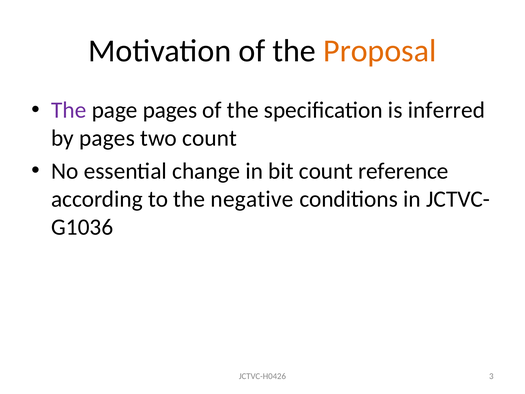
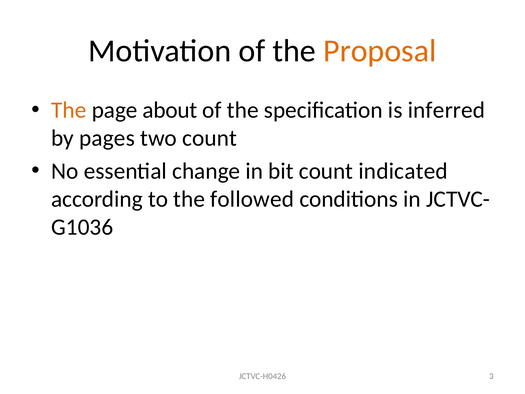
The colour: purple -> orange (69, 110)
page pages: pages -> about (170, 110)
reference: reference -> indicated (403, 171)
negative: negative -> followed (252, 199)
